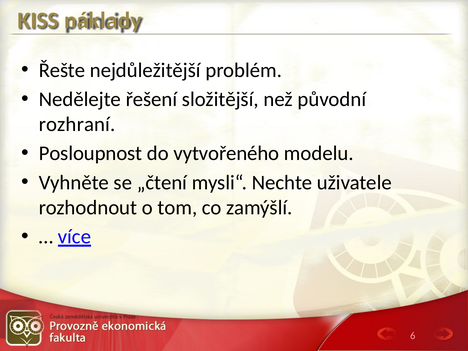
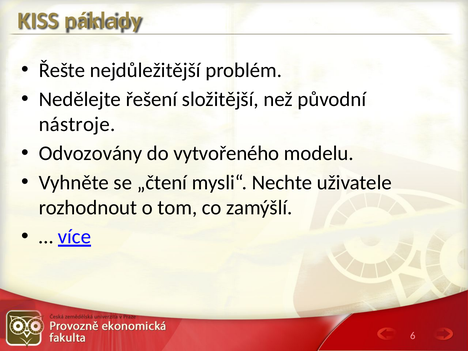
rozhraní: rozhraní -> nástroje (77, 124)
Posloupnost: Posloupnost -> Odvozovány (91, 153)
